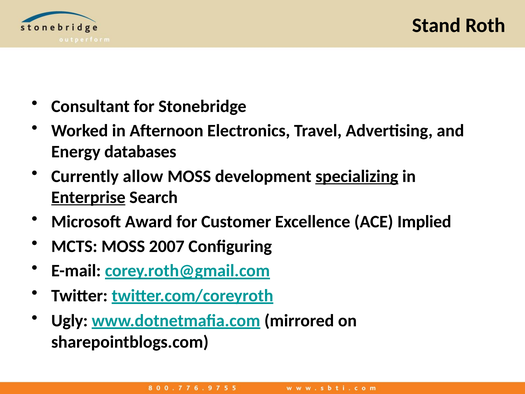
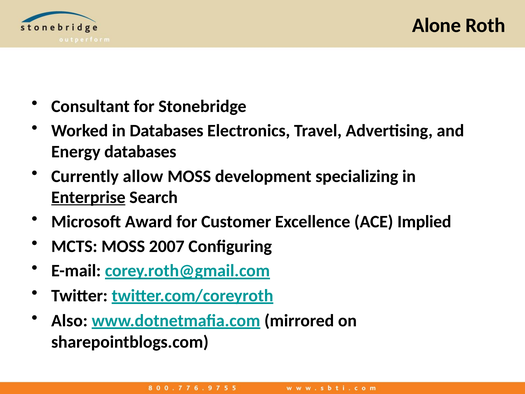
Stand: Stand -> Alone (437, 25)
in Afternoon: Afternoon -> Databases (167, 131)
specializing underline: present -> none (357, 176)
Ugly: Ugly -> Also (69, 320)
